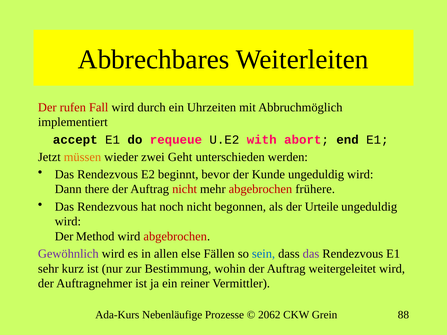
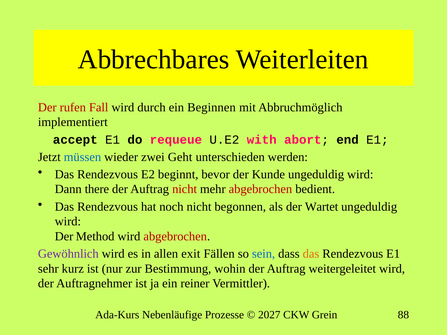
Uhrzeiten: Uhrzeiten -> Beginnen (212, 107)
müssen colour: orange -> blue (82, 157)
frühere: frühere -> bedient (315, 189)
Urteile: Urteile -> Wartet (322, 207)
else: else -> exit (191, 254)
das colour: purple -> orange (311, 254)
2062: 2062 -> 2027 (269, 315)
